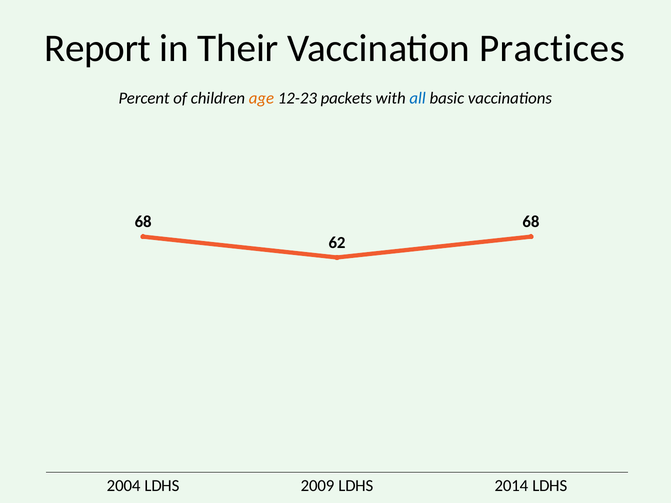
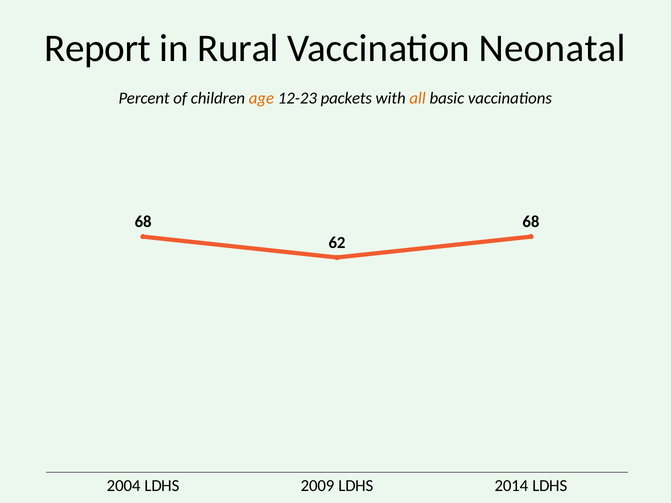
Their: Their -> Rural (238, 48)
Practices: Practices -> Neonatal (552, 48)
all colour: blue -> orange (418, 98)
